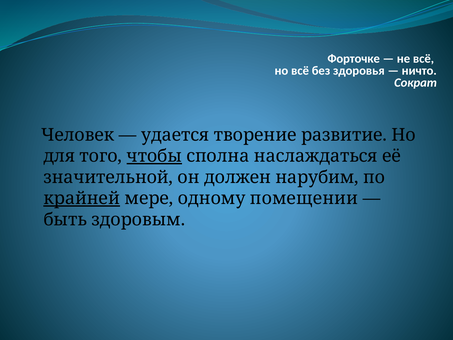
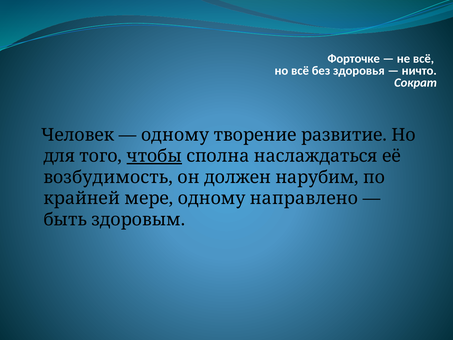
удается: удается -> одному (175, 135)
значительной: значительной -> возбудимость (108, 177)
крайней underline: present -> none (82, 198)
помещении: помещении -> направлено (304, 198)
